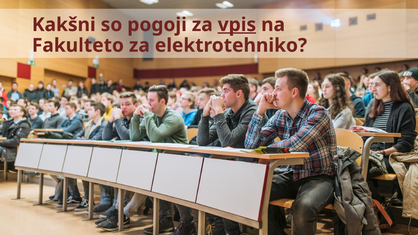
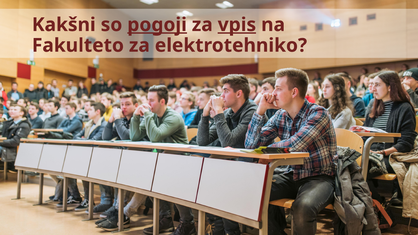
pogoji underline: none -> present (157, 25)
